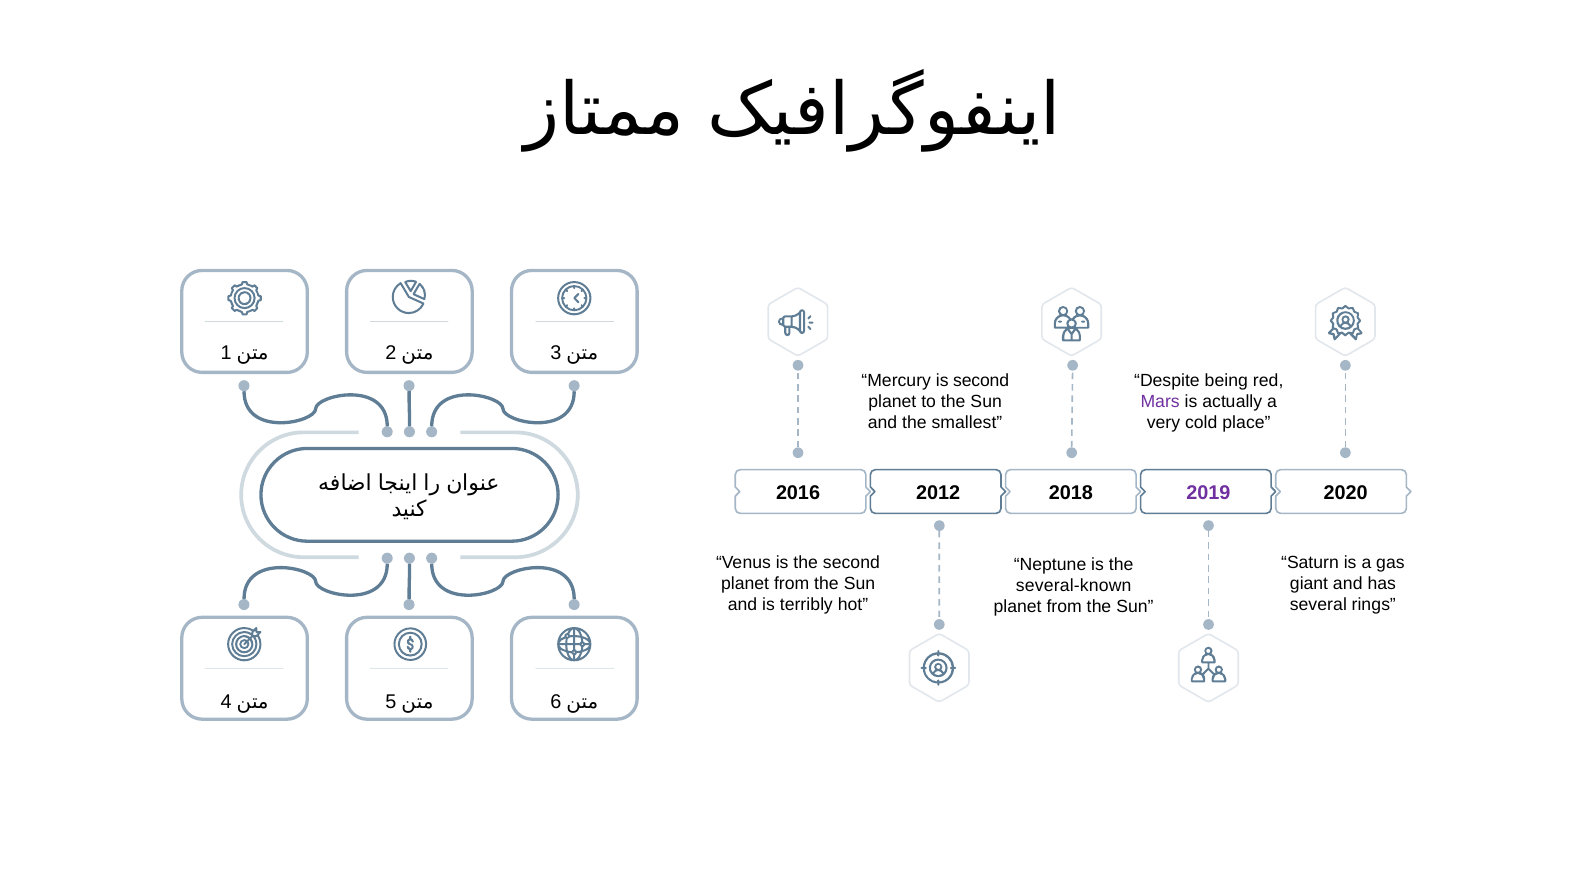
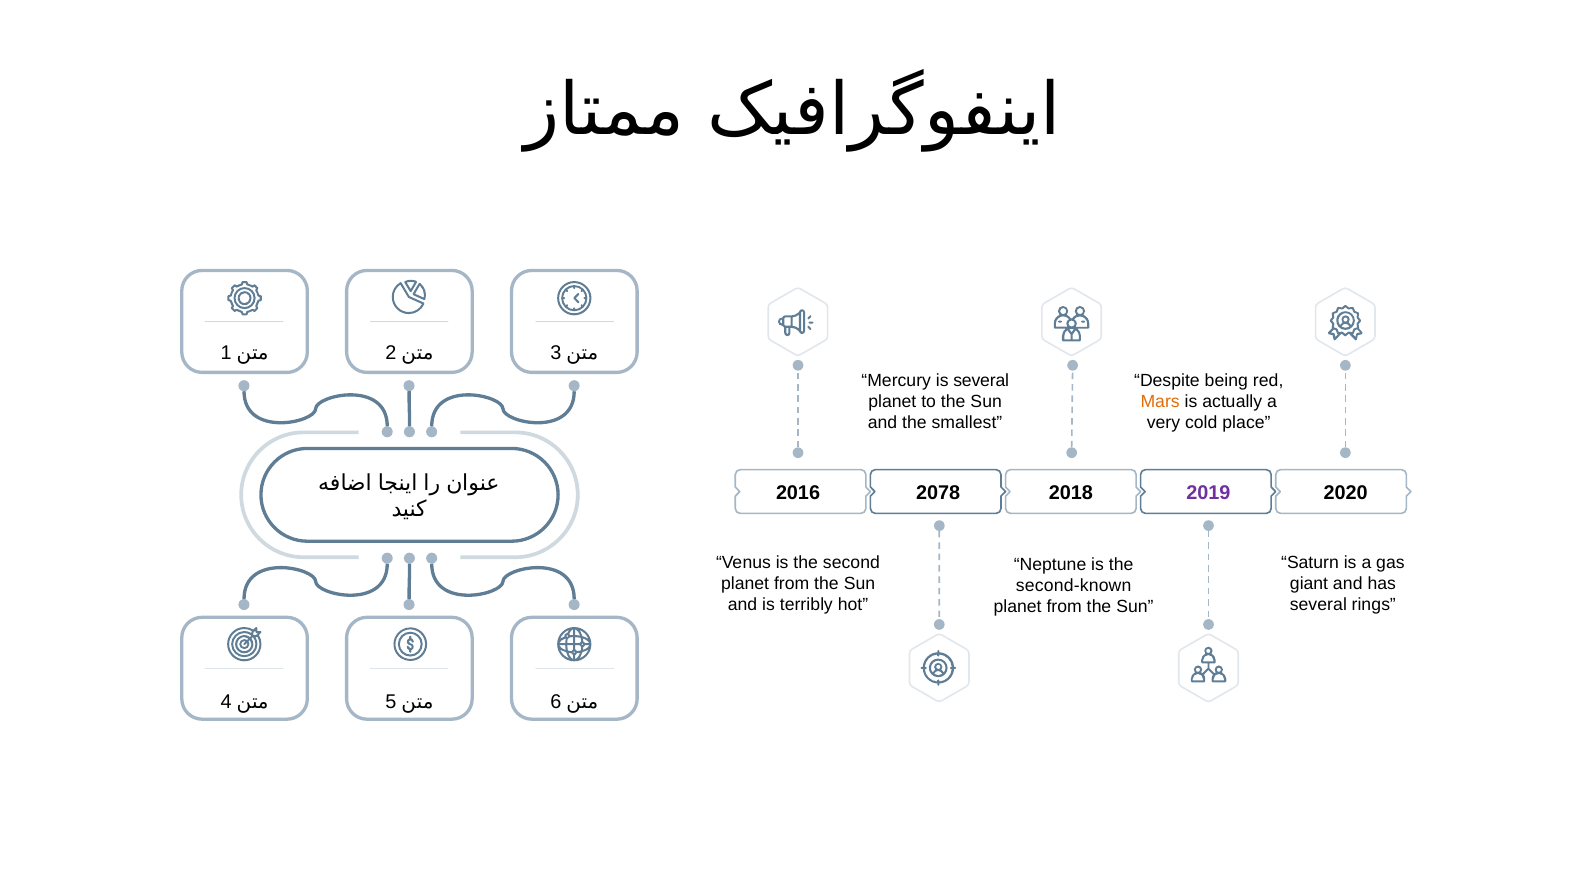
is second: second -> several (981, 381)
Mars colour: purple -> orange (1160, 402)
2012: 2012 -> 2078 (938, 493)
several-known: several-known -> second-known (1074, 586)
